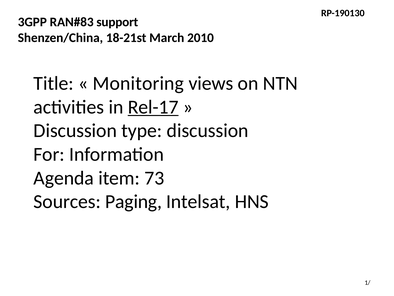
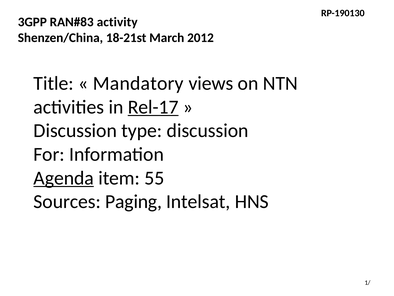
support: support -> activity (117, 22)
2010: 2010 -> 2012 (201, 38)
Monitoring: Monitoring -> Mandatory (138, 83)
Agenda underline: none -> present (64, 178)
73: 73 -> 55 (154, 178)
